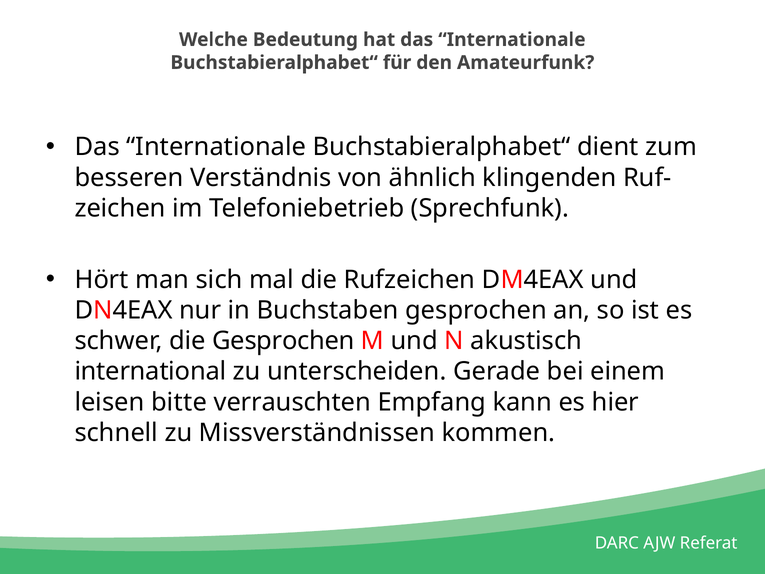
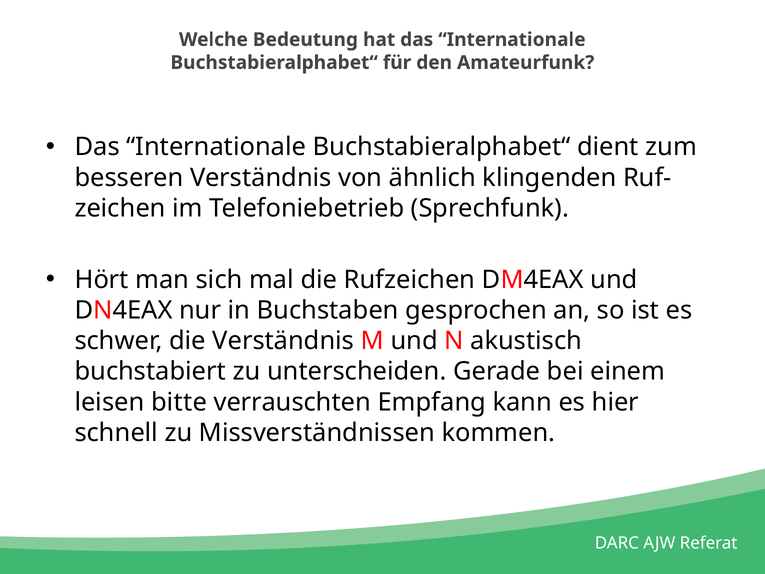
die Gesprochen: Gesprochen -> Verständnis (283, 341)
international: international -> buchstabiert (150, 371)
